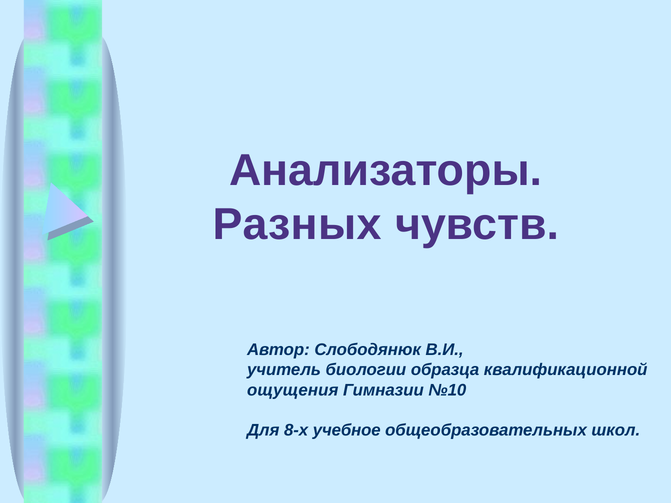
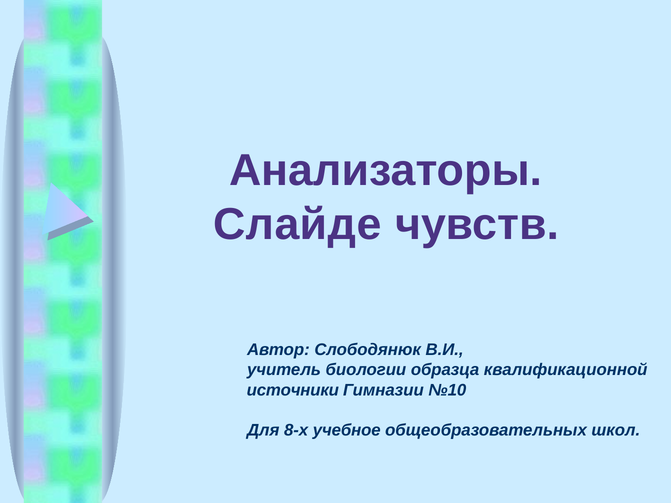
Разных: Разных -> Слайде (297, 225)
ощущения: ощущения -> источники (293, 390)
